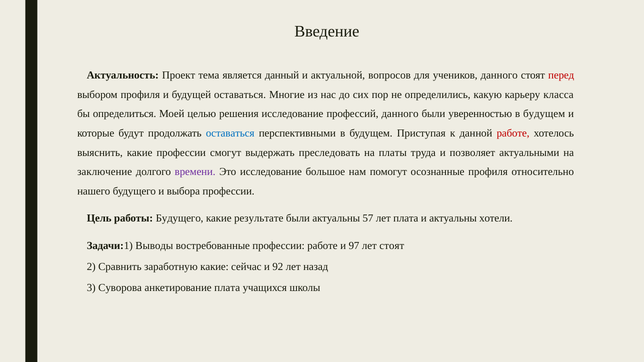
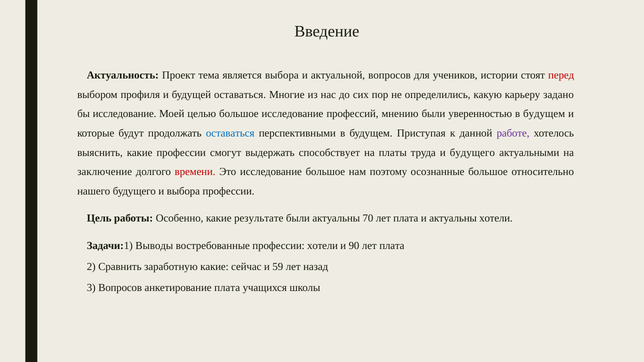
является данный: данный -> выбора (282, 75)
учеников данного: данного -> истории (499, 75)
класса: класса -> задано (558, 95)
бы определиться: определиться -> исследование (125, 114)
целью решения: решения -> большое (239, 114)
профессий данного: данного -> мнению (400, 114)
работе colour: red -> purple (513, 133)
преследовать: преследовать -> способствует (329, 153)
и позволяет: позволяет -> будущего (472, 153)
времени colour: purple -> red (195, 172)
помогут: помогут -> поэтому (388, 172)
осознанные профиля: профиля -> большое (488, 172)
работы Будущего: Будущего -> Особенно (180, 218)
57: 57 -> 70 (368, 218)
профессии работе: работе -> хотели (323, 246)
97: 97 -> 90 (354, 246)
стоят: стоят -> плата (392, 246)
92: 92 -> 59 (278, 267)
3 Суворова: Суворова -> Вопросов (120, 288)
